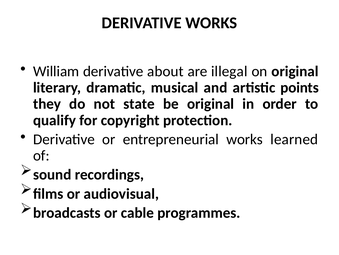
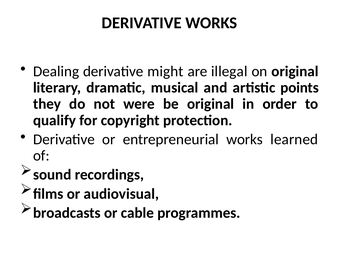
William: William -> Dealing (56, 71)
about: about -> might (165, 71)
state: state -> were (139, 104)
